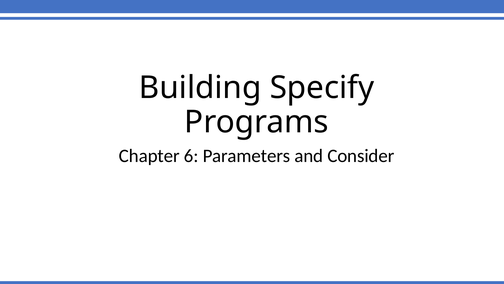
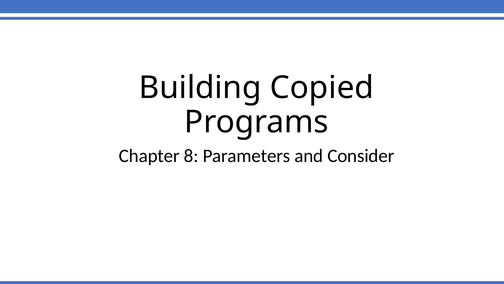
Specify: Specify -> Copied (322, 88)
6: 6 -> 8 (191, 156)
